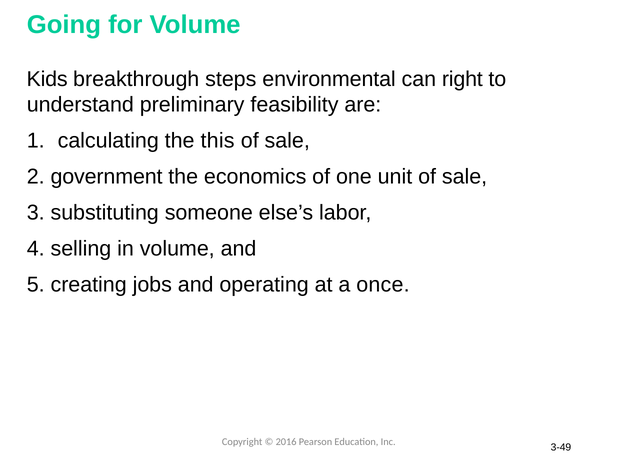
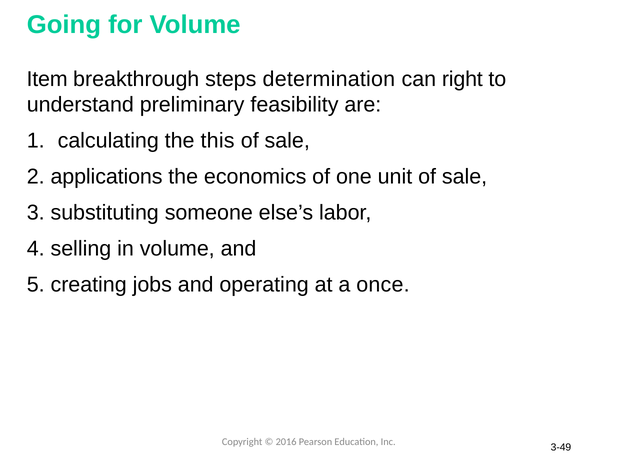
Kids: Kids -> Item (47, 79)
environmental: environmental -> determination (329, 79)
government: government -> applications (107, 177)
